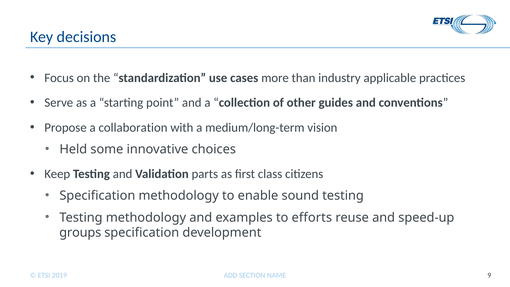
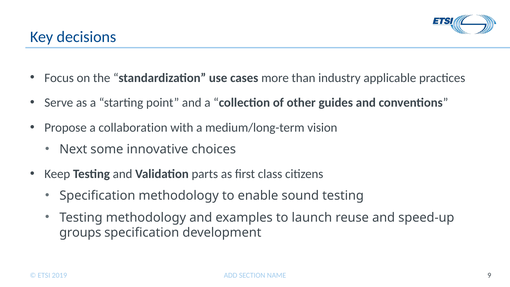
Held: Held -> Next (73, 149)
efforts: efforts -> launch (312, 217)
